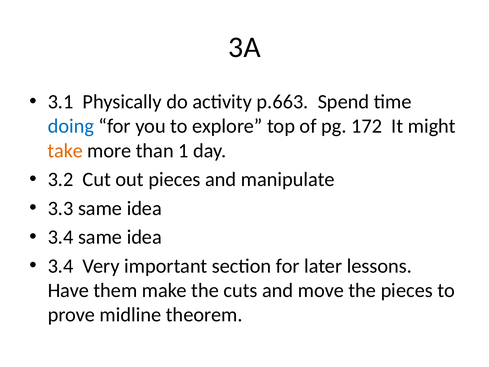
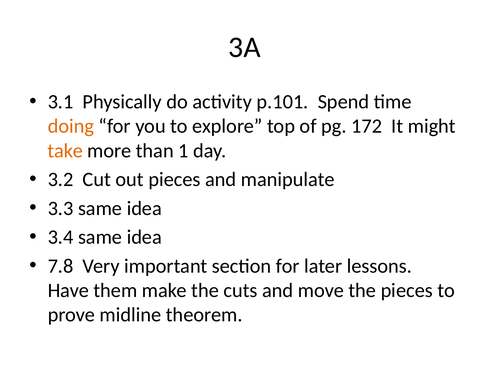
p.663: p.663 -> p.101 (283, 102)
doing colour: blue -> orange (71, 126)
3.4: 3.4 -> 7.8 (61, 266)
